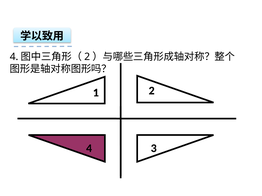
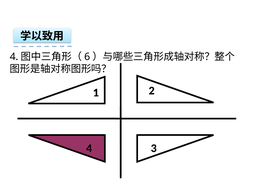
2: 2 -> 6 (87, 57)
